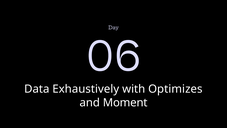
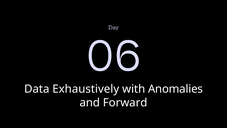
Optimizes: Optimizes -> Anomalies (175, 89)
Moment: Moment -> Forward (125, 102)
